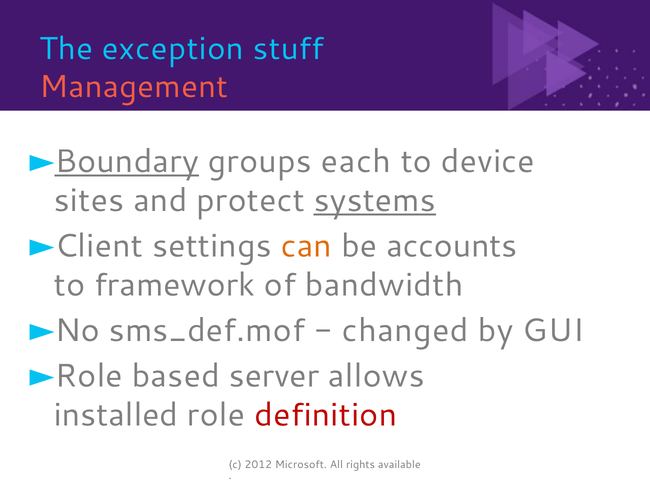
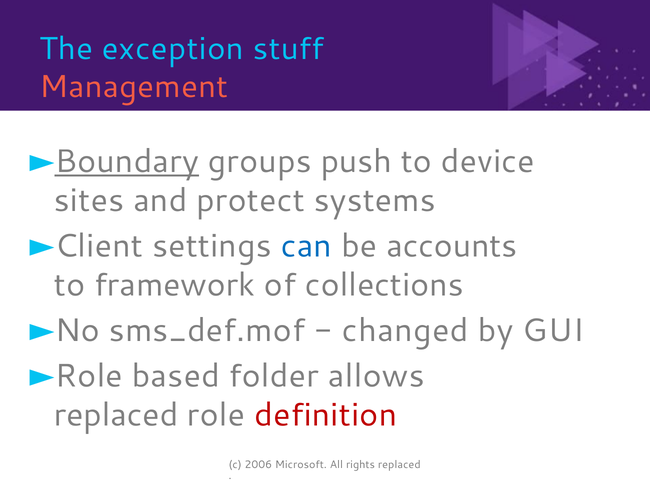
each: each -> push (356, 161)
systems underline: present -> none (375, 200)
can colour: orange -> blue (306, 246)
bandwidth: bandwidth -> collections (384, 285)
server: server -> folder (274, 376)
installed: installed -> replaced (116, 415)
2012: 2012 -> 2006 (258, 464)
rights available: available -> replaced (399, 464)
